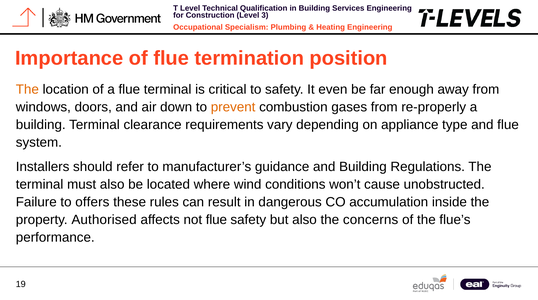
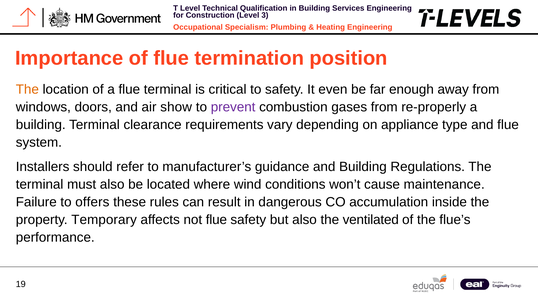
down: down -> show (176, 107)
prevent colour: orange -> purple (233, 107)
unobstructed: unobstructed -> maintenance (444, 185)
Authorised: Authorised -> Temporary (104, 220)
concerns: concerns -> ventilated (371, 220)
